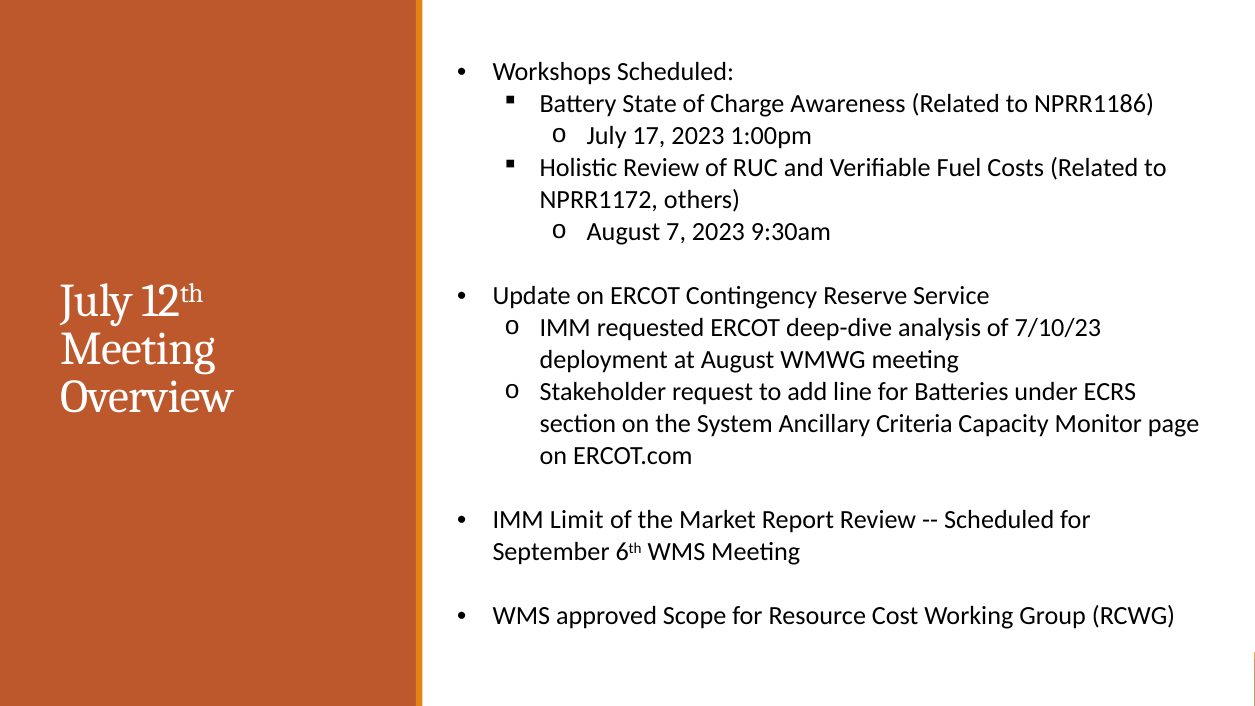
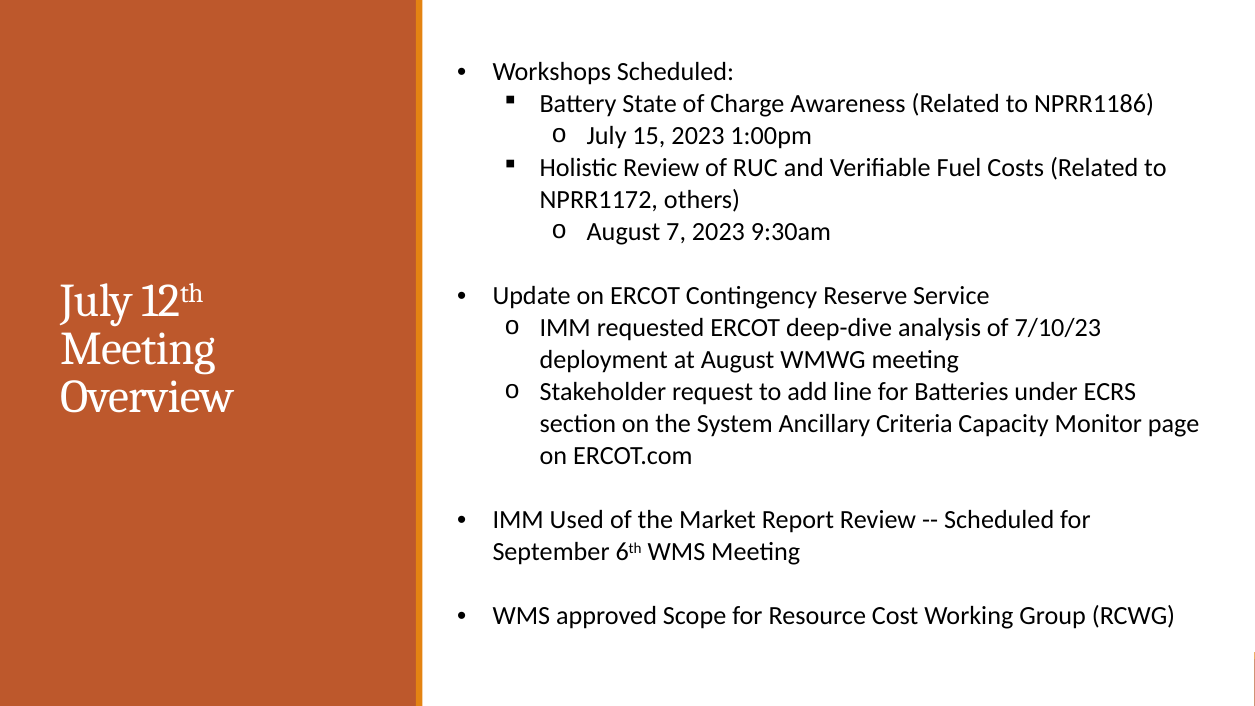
17: 17 -> 15 (649, 136)
Limit: Limit -> Used (577, 520)
